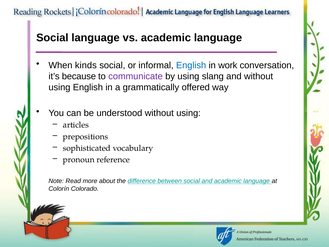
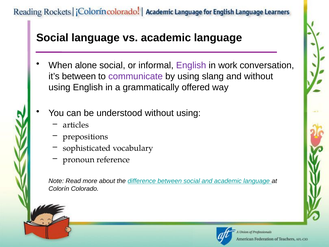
kinds: kinds -> alone (86, 65)
English colour: blue -> purple (191, 65)
it’s because: because -> between (79, 76)
